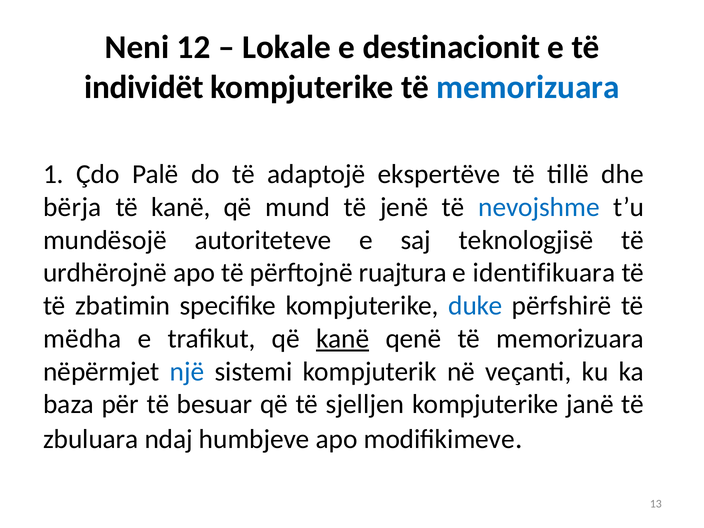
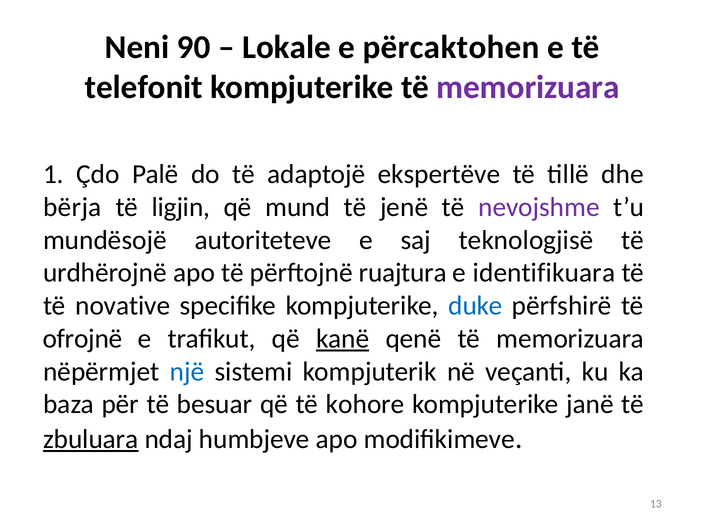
12: 12 -> 90 (194, 47)
destinacionit: destinacionit -> përcaktohen (451, 47)
individët: individët -> telefonit (144, 87)
memorizuara colour: blue -> purple (528, 87)
të kanë: kanë -> ligjin (181, 207)
nevojshme colour: blue -> purple (539, 207)
zbatimin: zbatimin -> novative (123, 306)
mëdha: mëdha -> ofrojnë (83, 339)
sjelljen: sjelljen -> kohore (365, 404)
zbuluara underline: none -> present (91, 439)
